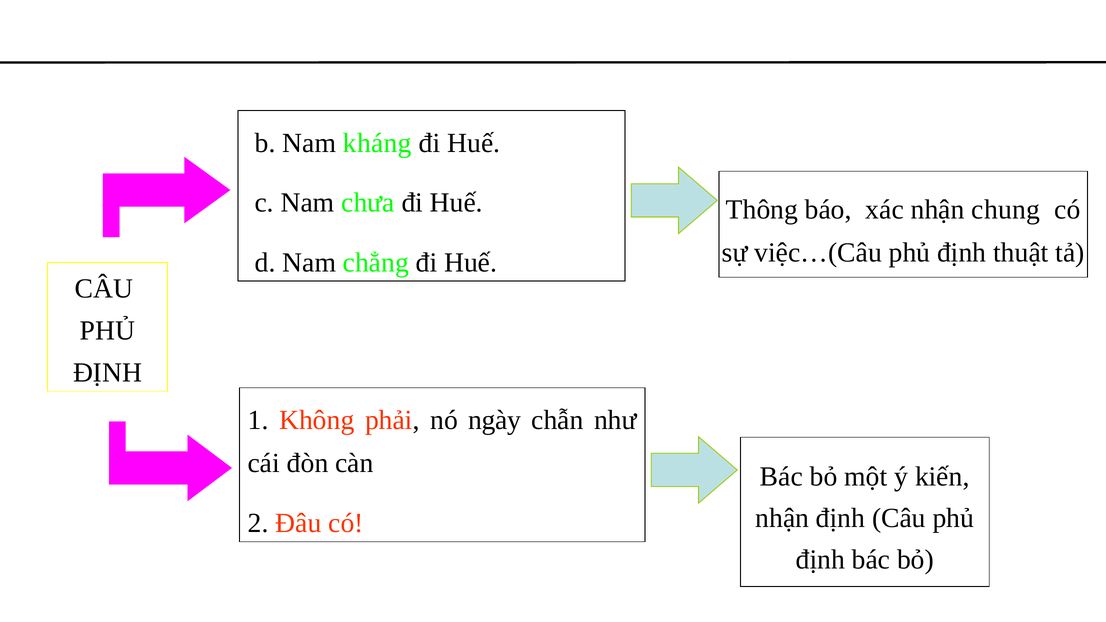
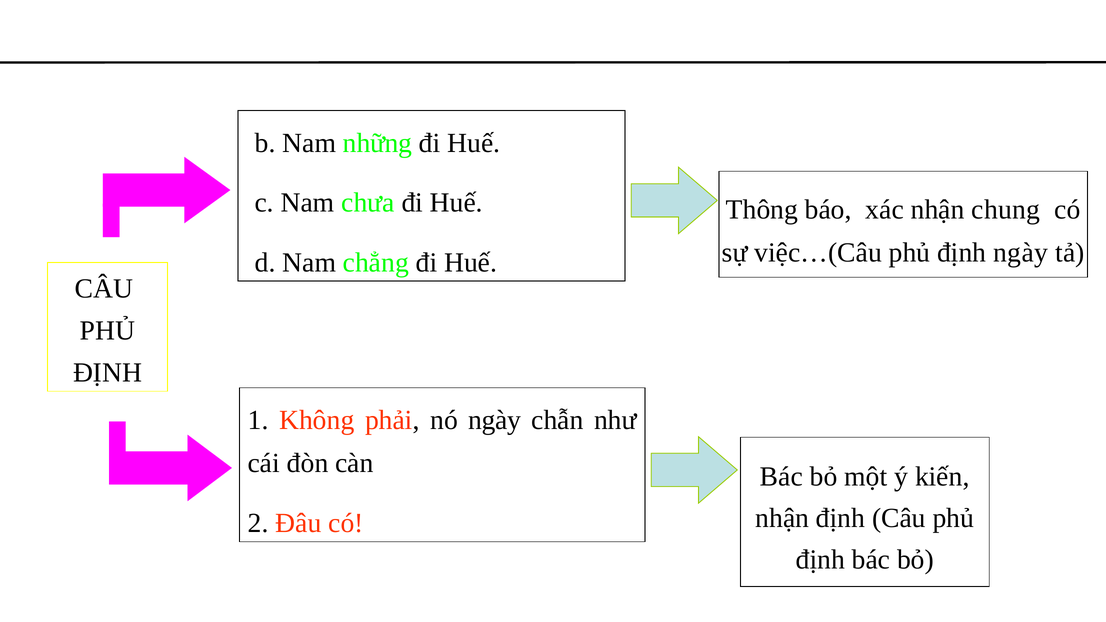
kháng: kháng -> những (378, 143)
định thuật: thuật -> ngày (1021, 253)
